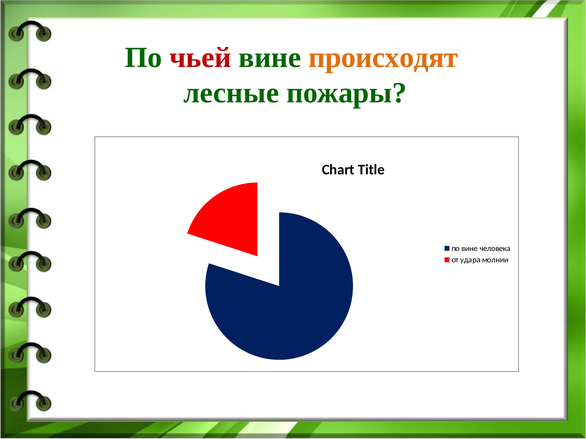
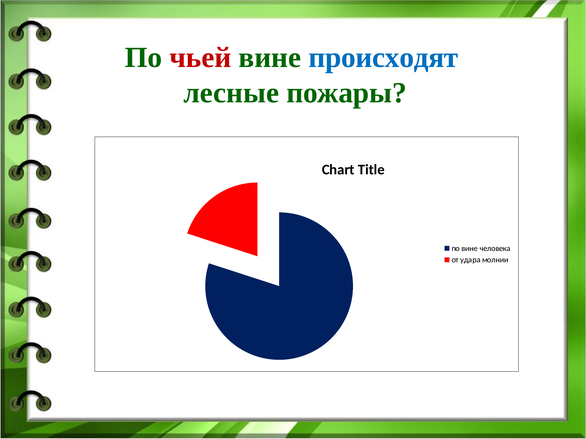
происходят colour: orange -> blue (383, 58)
